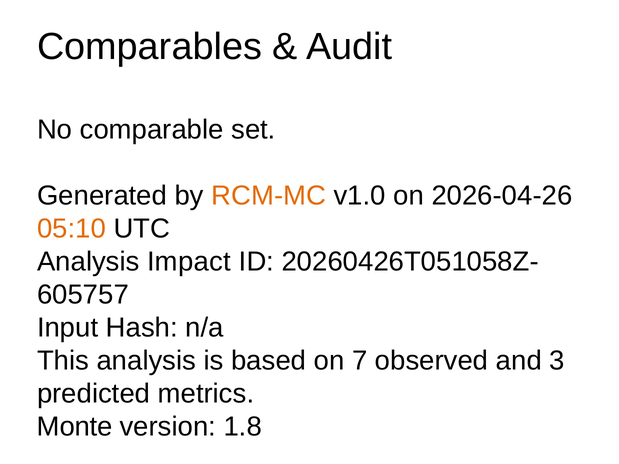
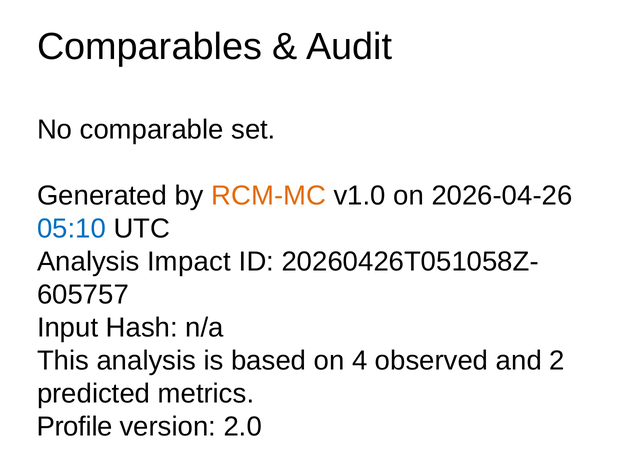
05:10 colour: orange -> blue (71, 229)
7: 7 -> 4 (360, 361)
3: 3 -> 2 (557, 361)
Monte: Monte -> Profile (75, 427)
1.8: 1.8 -> 2.0 (243, 427)
